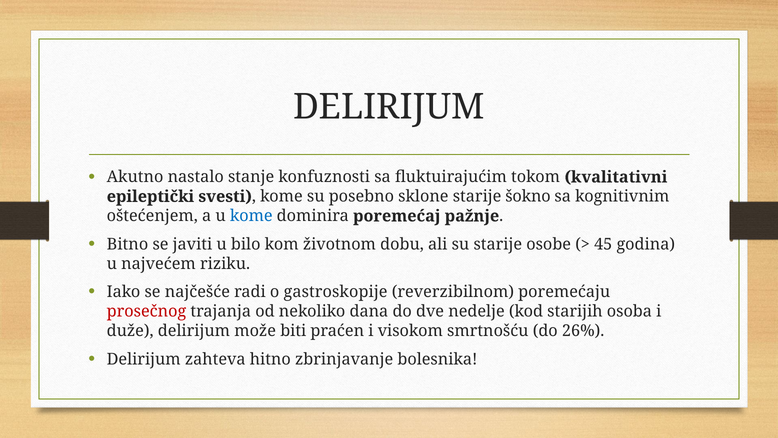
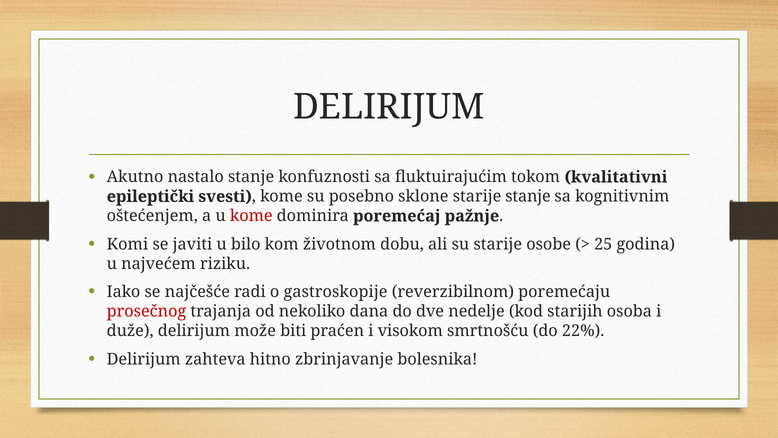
starije šokno: šokno -> stanje (528, 196)
kome colour: blue -> red (251, 216)
Bitno: Bitno -> Komi (127, 244)
45: 45 -> 25 (603, 244)
26%: 26% -> 22% (583, 331)
